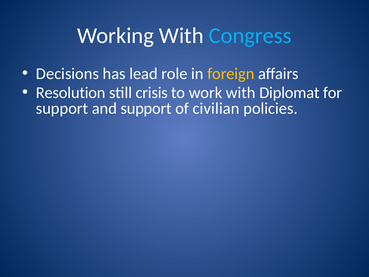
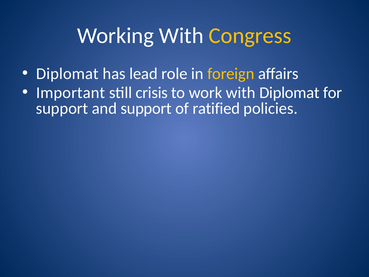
Congress colour: light blue -> yellow (250, 36)
Decisions: Decisions -> Diplomat (67, 74)
Resolution: Resolution -> Important (71, 93)
civilian: civilian -> ratified (216, 108)
